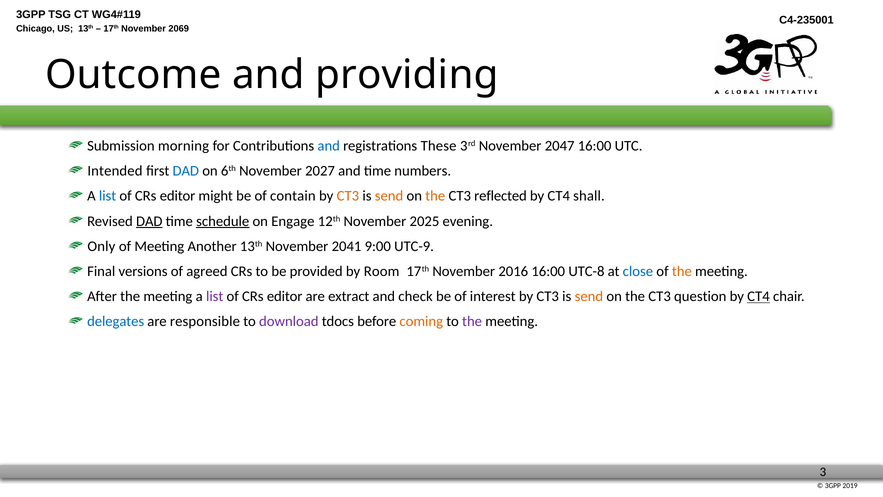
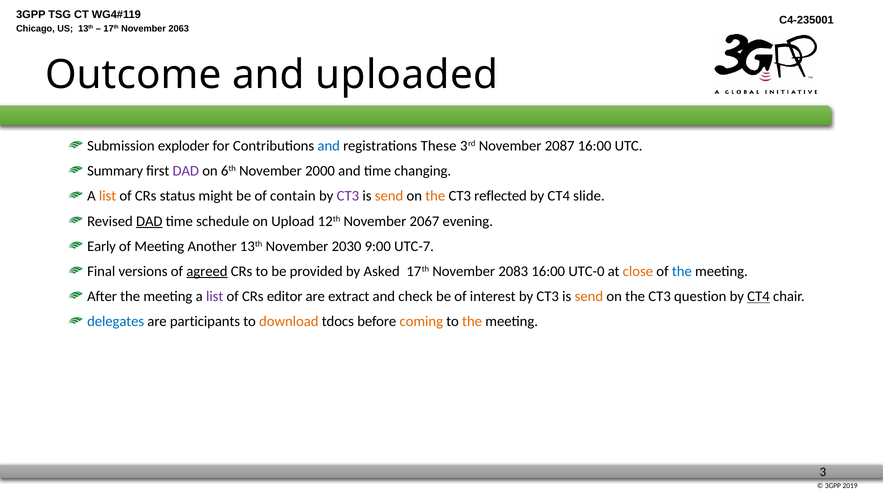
2069: 2069 -> 2063 (179, 29)
providing: providing -> uploaded (407, 75)
morning: morning -> exploder (184, 146)
2047: 2047 -> 2087 (560, 146)
Intended: Intended -> Summary (115, 171)
DAD colour: blue -> purple (186, 171)
2027: 2027 -> 2000 (320, 171)
numbers: numbers -> changing (423, 171)
list colour: blue -> orange (108, 196)
editor: editor -> status (178, 196)
CT3 colour: orange -> purple (348, 196)
shall: shall -> slide (589, 196)
schedule underline: present -> none (223, 221)
Engage: Engage -> Upload (293, 221)
2025: 2025 -> 2067 (424, 221)
Only: Only -> Early (102, 246)
2041: 2041 -> 2030 (347, 246)
UTC-9: UTC-9 -> UTC-7 (414, 246)
agreed underline: none -> present (207, 271)
Room: Room -> Asked (382, 271)
2016: 2016 -> 2083 (513, 271)
UTC-8: UTC-8 -> UTC-0 (586, 271)
close colour: blue -> orange (638, 271)
the colour: orange -> blue (682, 271)
responsible: responsible -> participants (205, 321)
download colour: purple -> orange (289, 321)
the colour: purple -> orange (472, 321)
